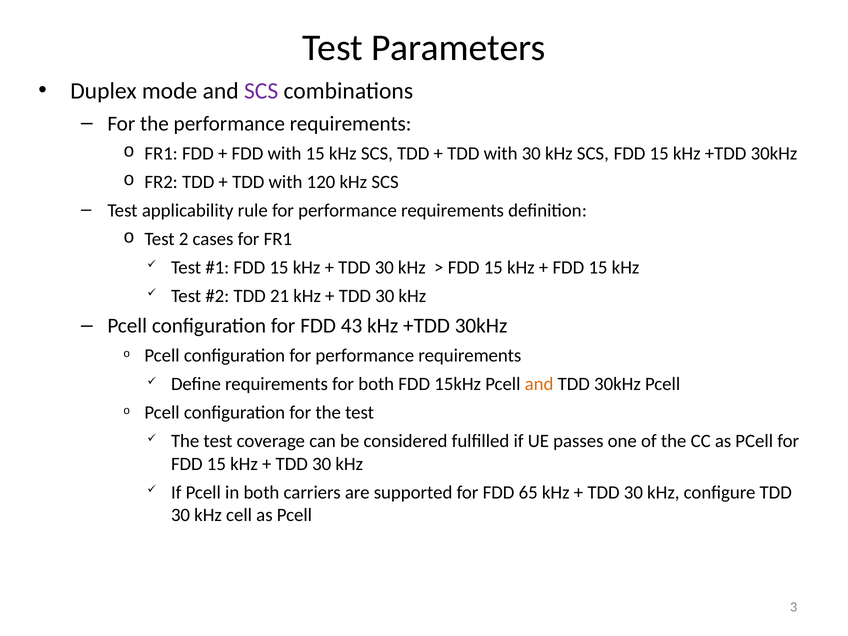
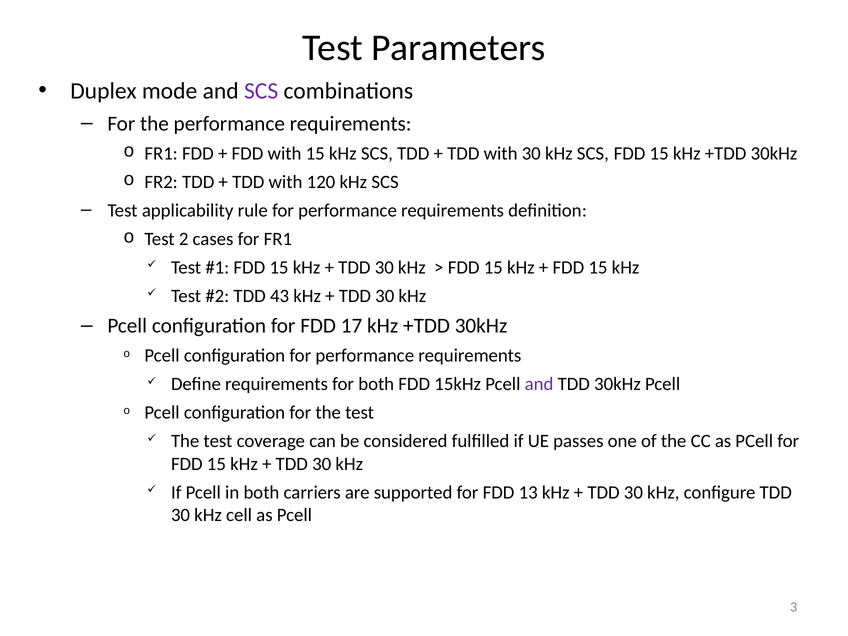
21: 21 -> 43 (280, 296)
43: 43 -> 17 (352, 326)
and colour: orange -> purple (539, 384)
65: 65 -> 13 (528, 492)
